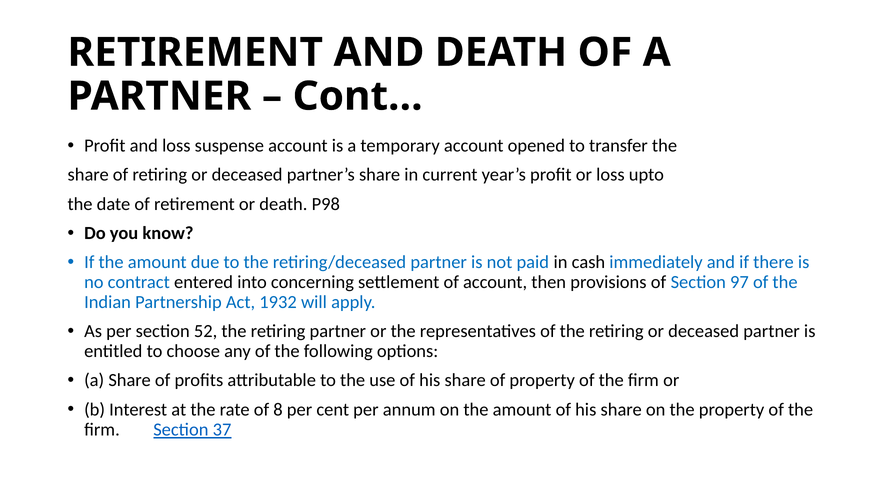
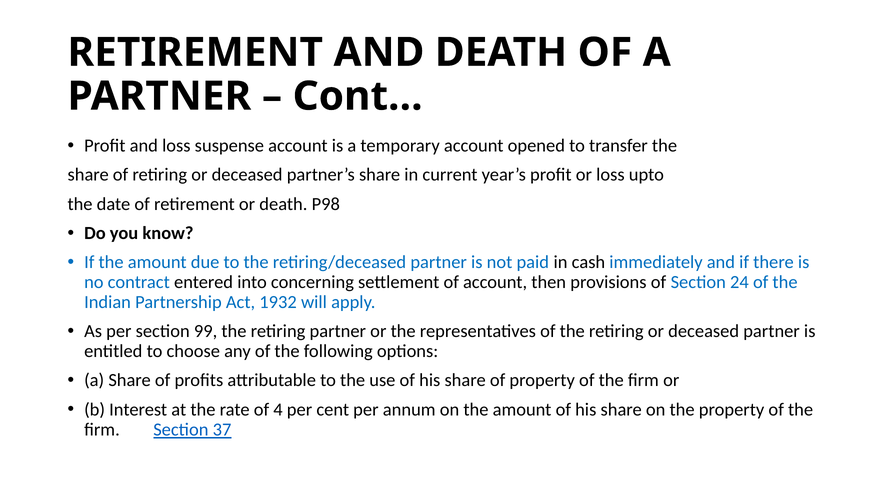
97: 97 -> 24 (739, 282)
52: 52 -> 99 (206, 332)
8: 8 -> 4 (278, 410)
